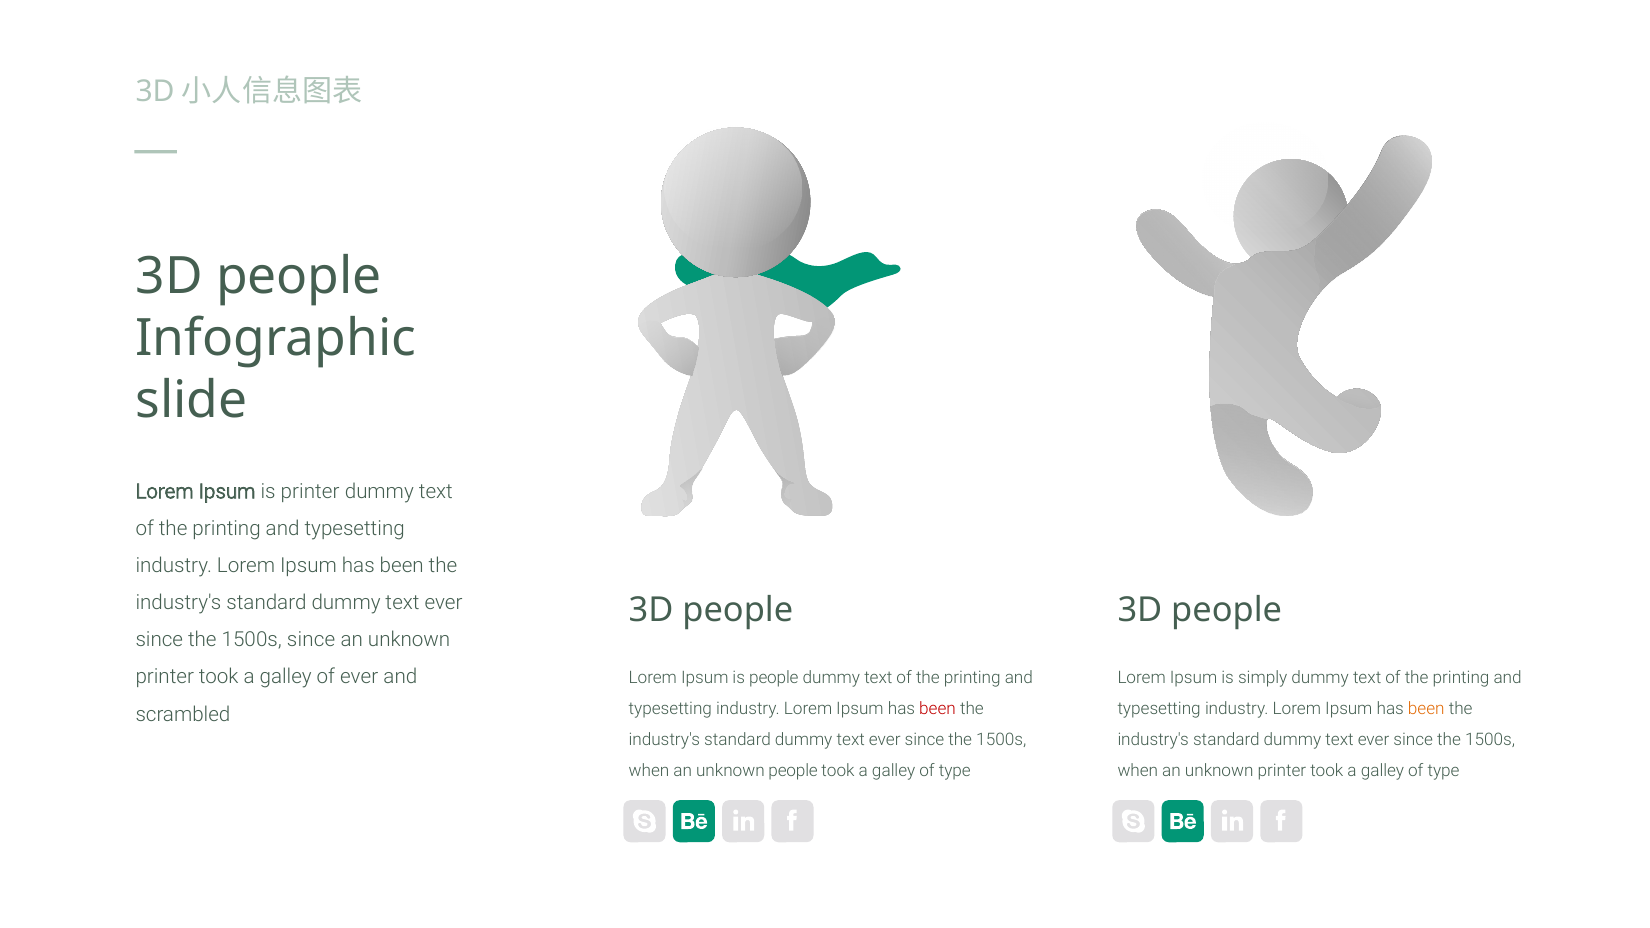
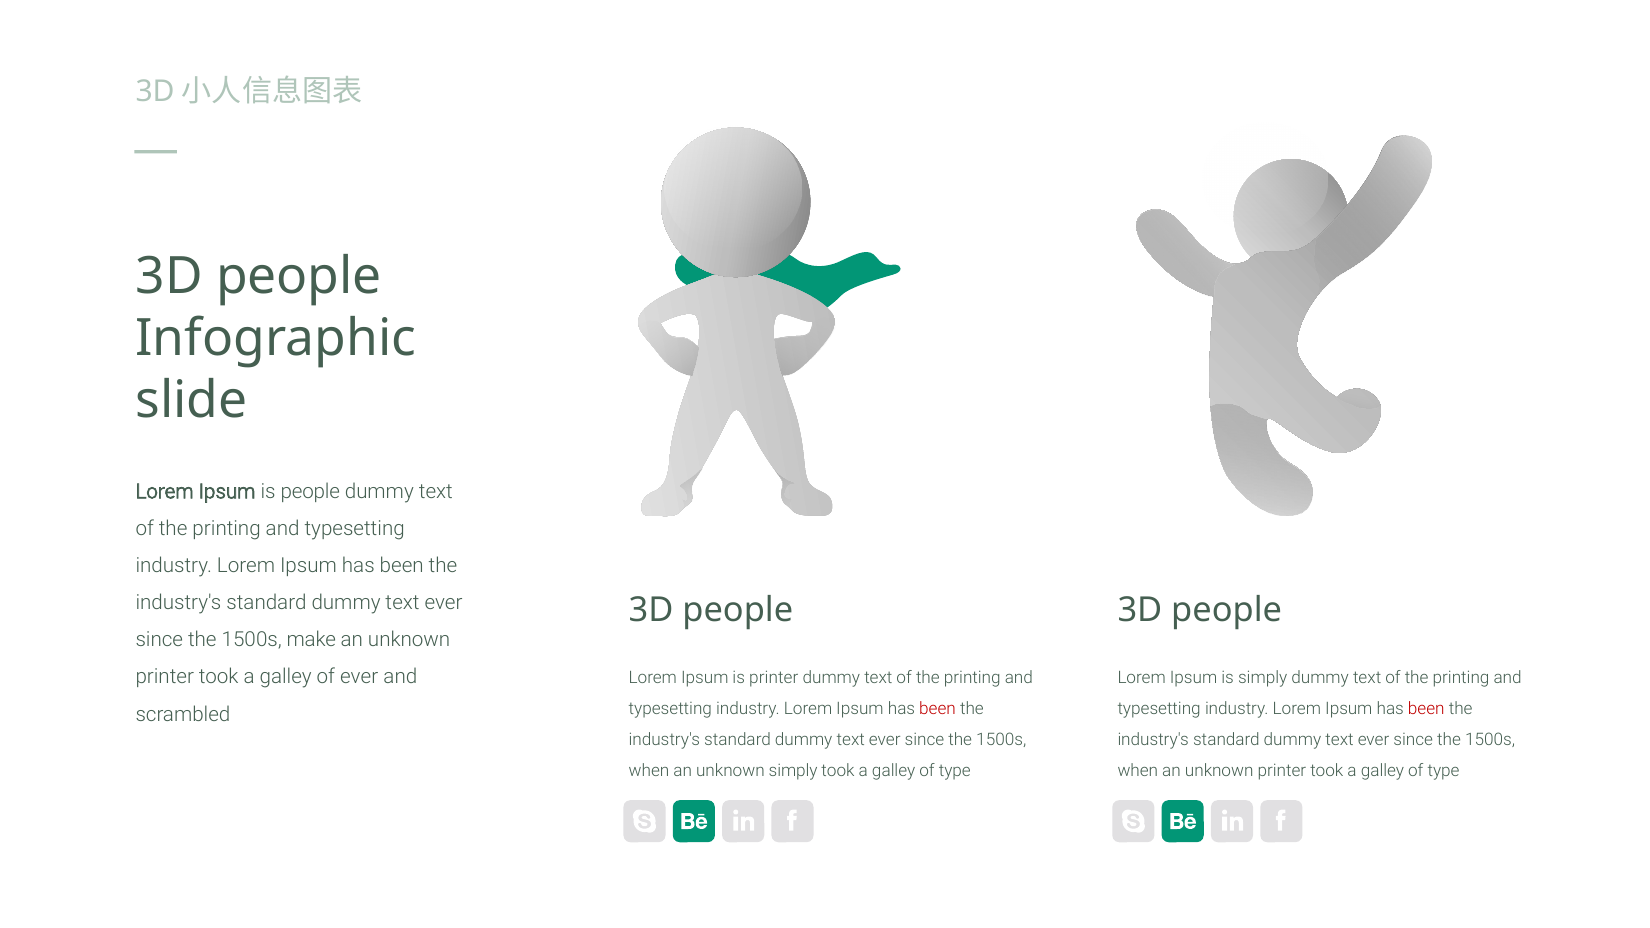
is printer: printer -> people (310, 492)
1500s since: since -> make (311, 640)
is people: people -> printer (774, 678)
been colour: orange -> red (1426, 709)
unknown people: people -> simply (793, 771)
